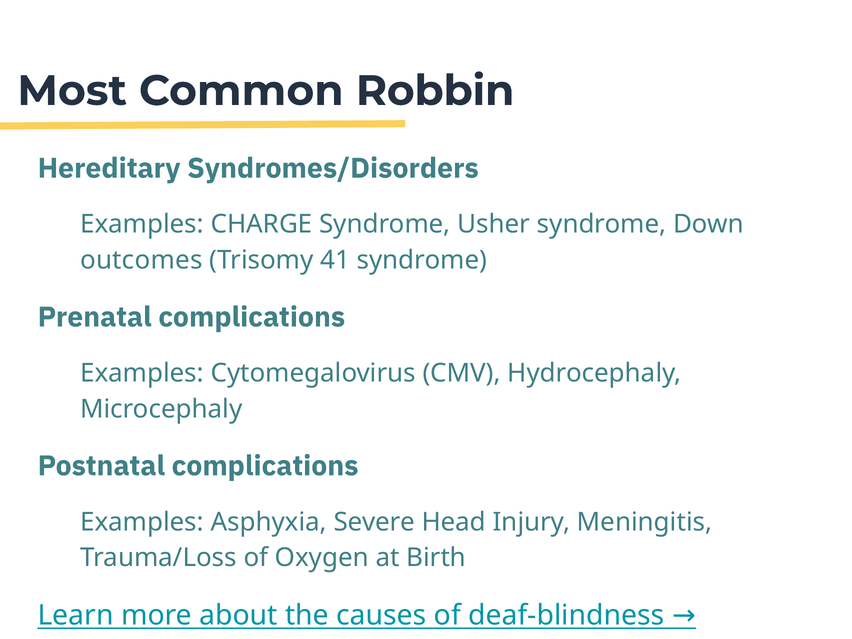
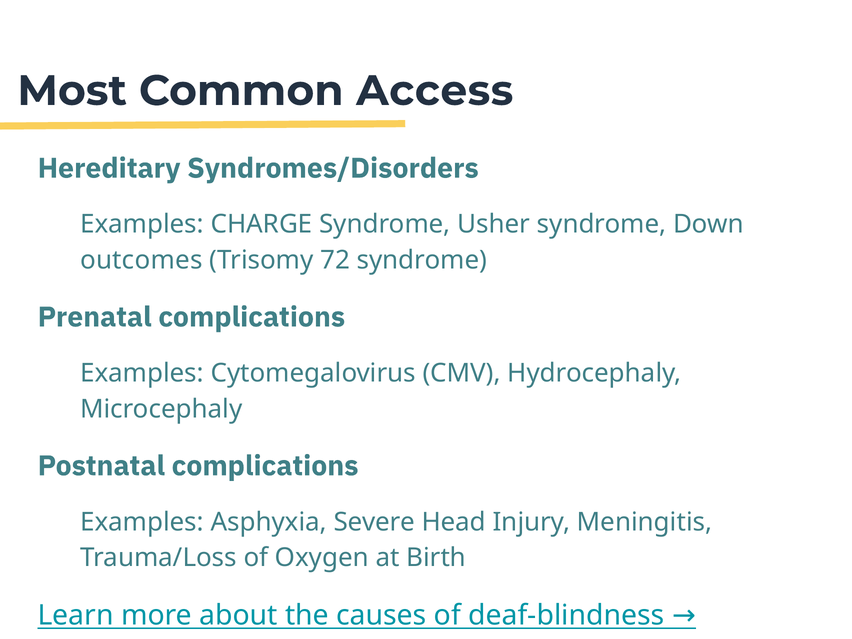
Robbin: Robbin -> Access (435, 91)
41: 41 -> 72 (335, 260)
